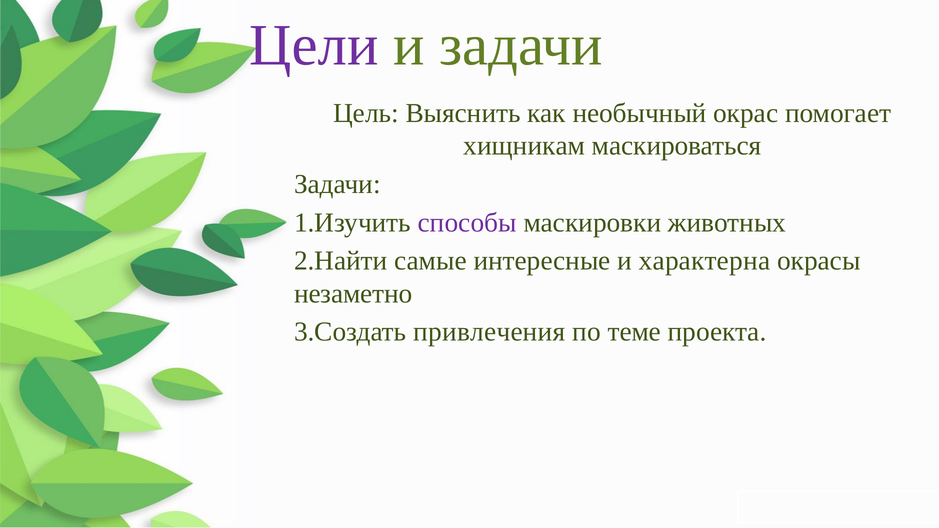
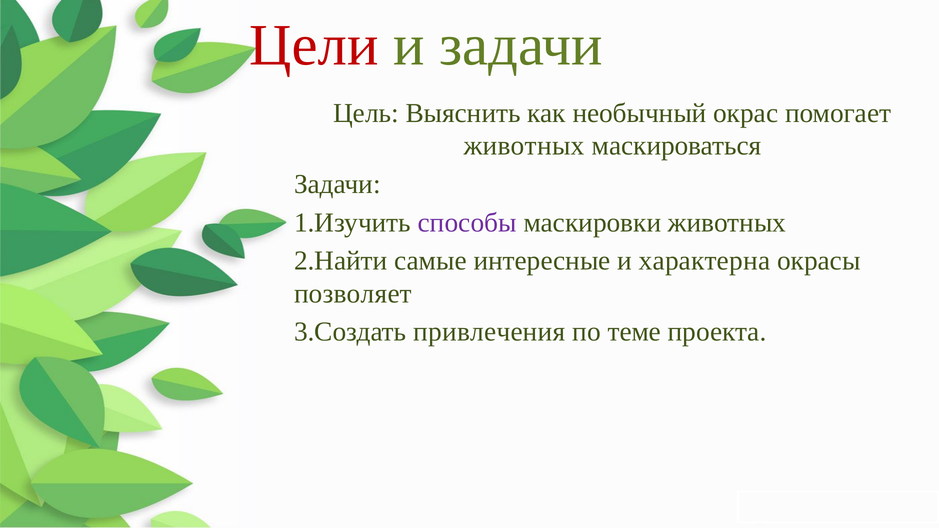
Цели colour: purple -> red (314, 45)
хищникам: хищникам -> животных (524, 146)
незаметно: незаметно -> позволяет (353, 294)
